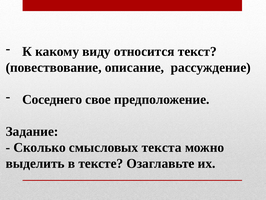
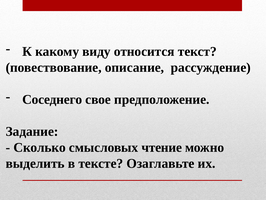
текста: текста -> чтение (162, 147)
